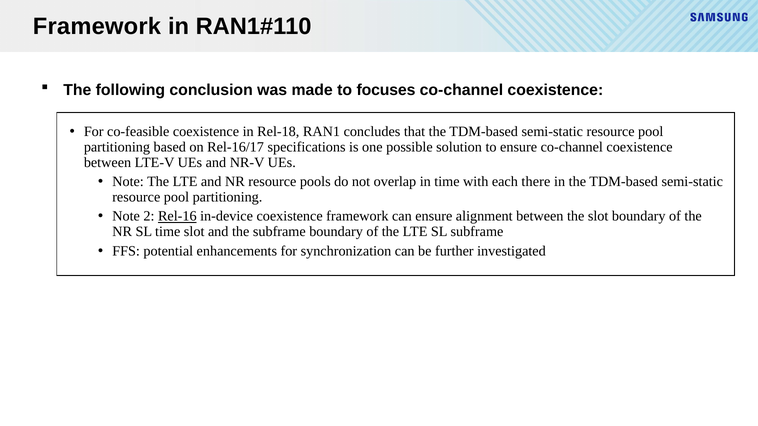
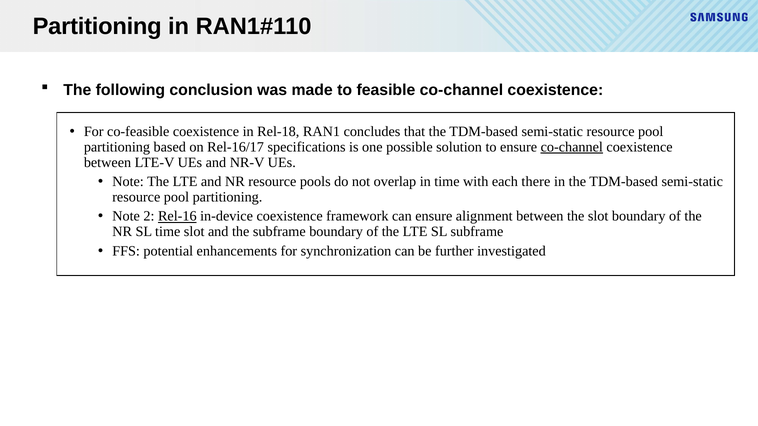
Framework: Framework -> Partitioning (97, 26)
focuses: focuses -> feasible (386, 90)
co-channel underline: none -> present (572, 147)
